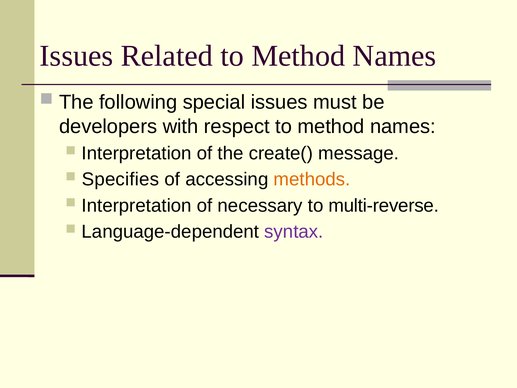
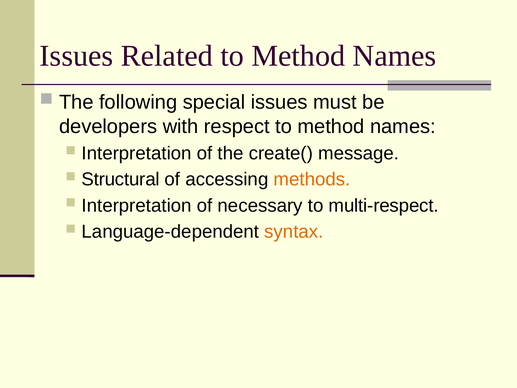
Specifies: Specifies -> Structural (121, 179)
multi-reverse: multi-reverse -> multi-respect (384, 205)
syntax colour: purple -> orange (294, 232)
